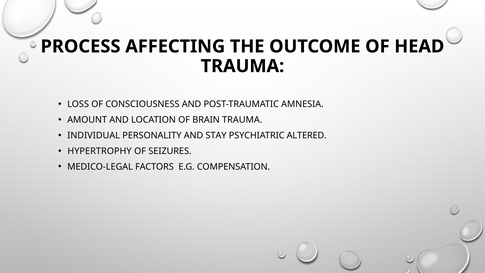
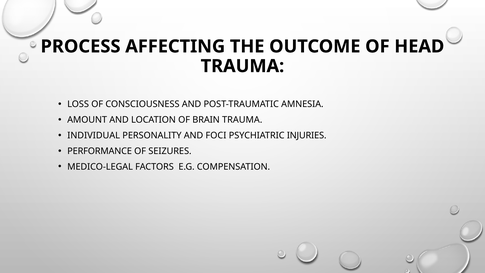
STAY: STAY -> FOCI (216, 135)
ALTERED: ALTERED -> INJURIES (307, 135)
HYPERTROPHY: HYPERTROPHY -> PERFORMANCE (100, 151)
